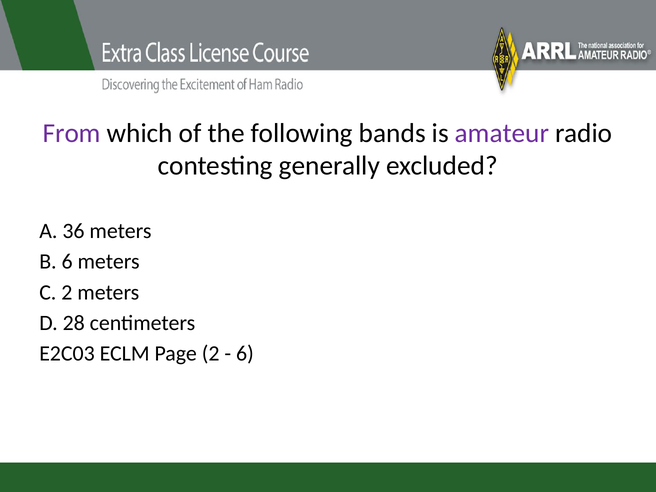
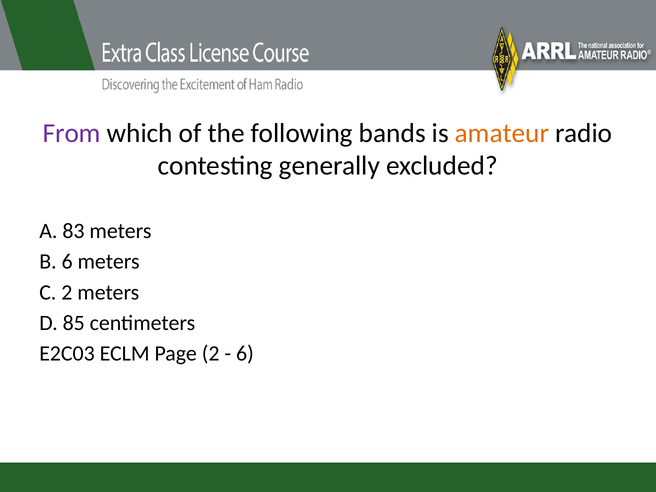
amateur colour: purple -> orange (502, 133)
36: 36 -> 83 (73, 231)
28: 28 -> 85 (74, 323)
